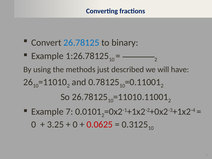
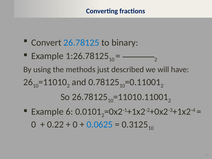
7: 7 -> 6 (69, 112)
3.25: 3.25 -> 0.22 (55, 125)
0.0625 colour: red -> blue (100, 125)
